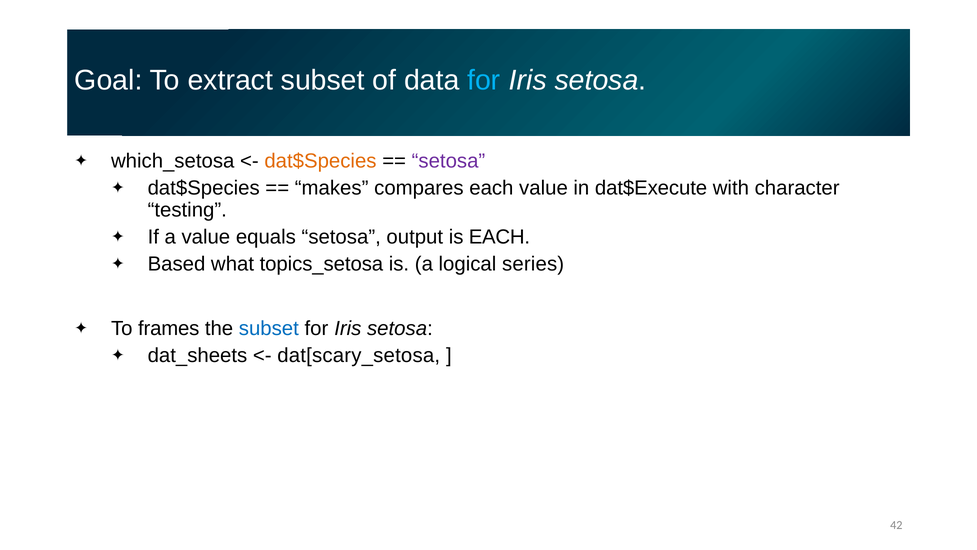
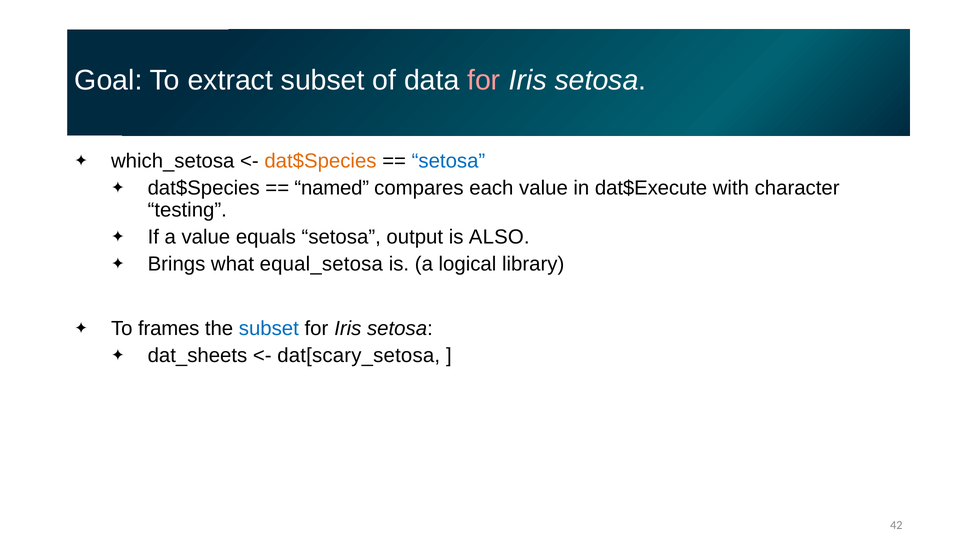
for colour: light blue -> pink (484, 80)
setosa colour: purple -> blue (448, 161)
makes: makes -> named (332, 188)
is EACH: EACH -> ALSO (499, 237)
Based: Based -> Brings (176, 264)
topics_setosa: topics_setosa -> equal_setosa (321, 264)
series: series -> library (533, 264)
